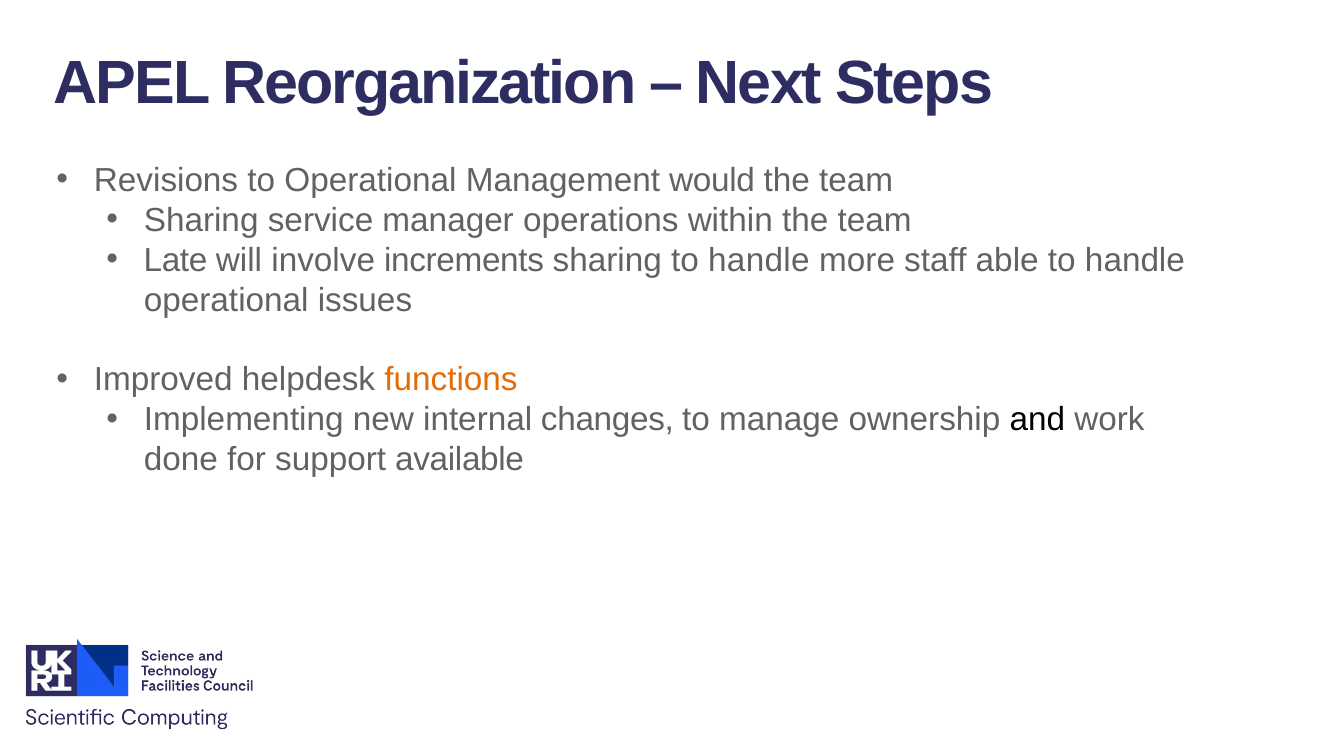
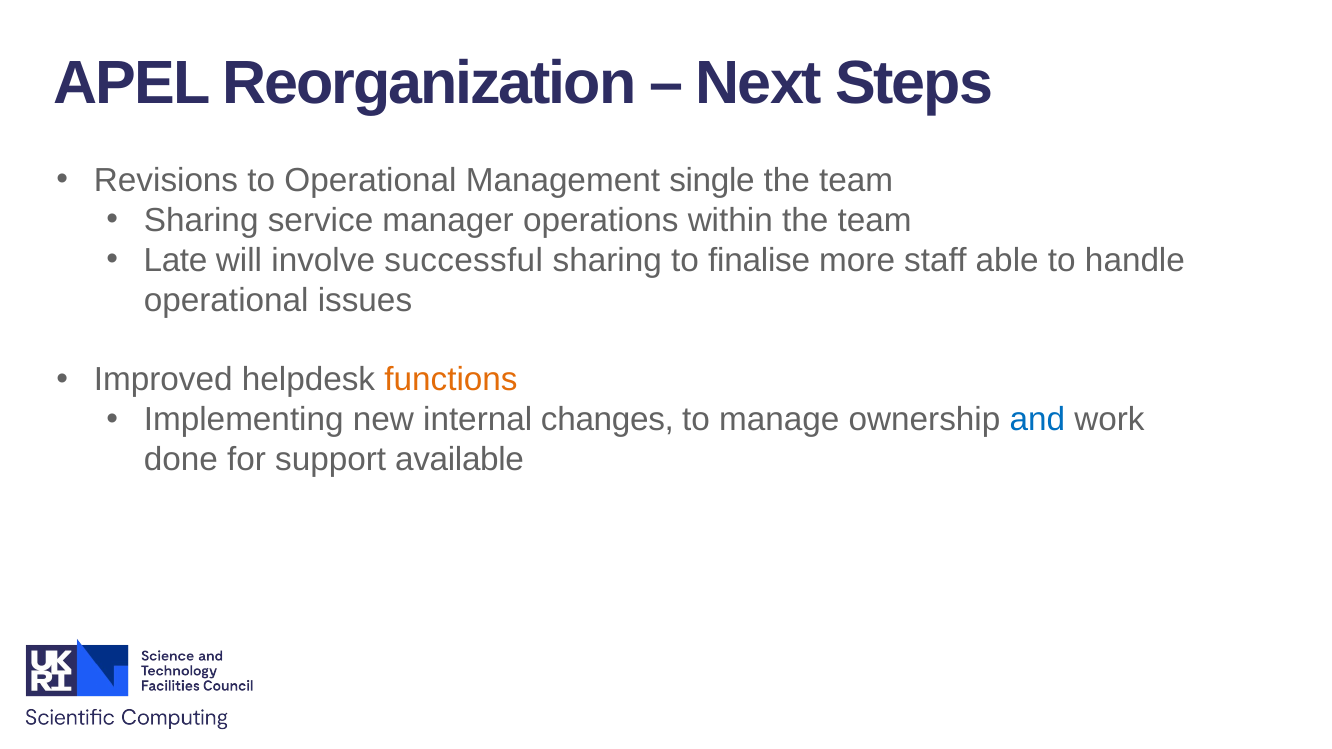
would: would -> single (712, 180)
increments: increments -> successful (464, 260)
sharing to handle: handle -> finalise (759, 260)
and colour: black -> blue (1037, 420)
